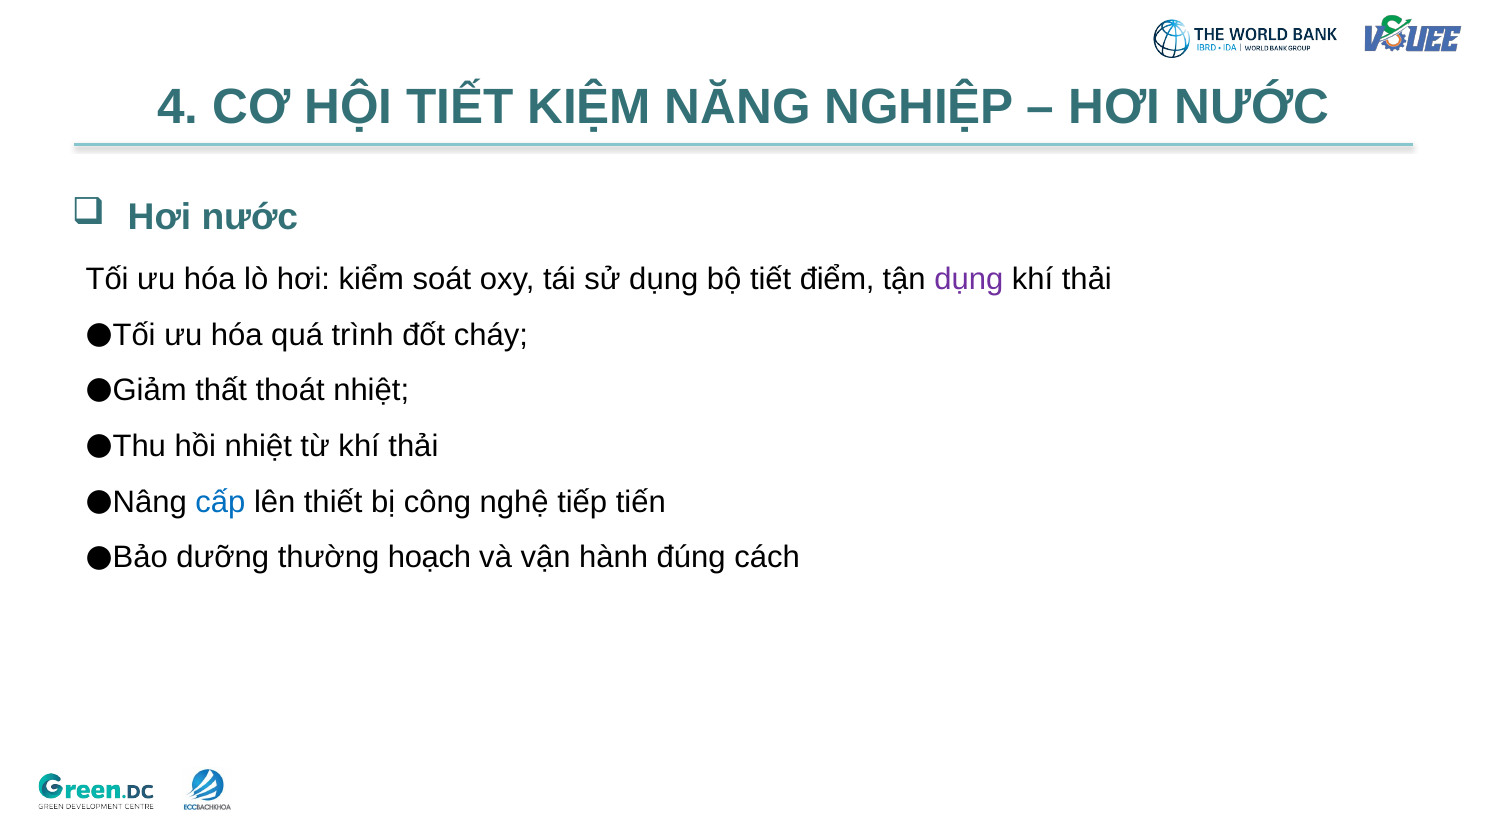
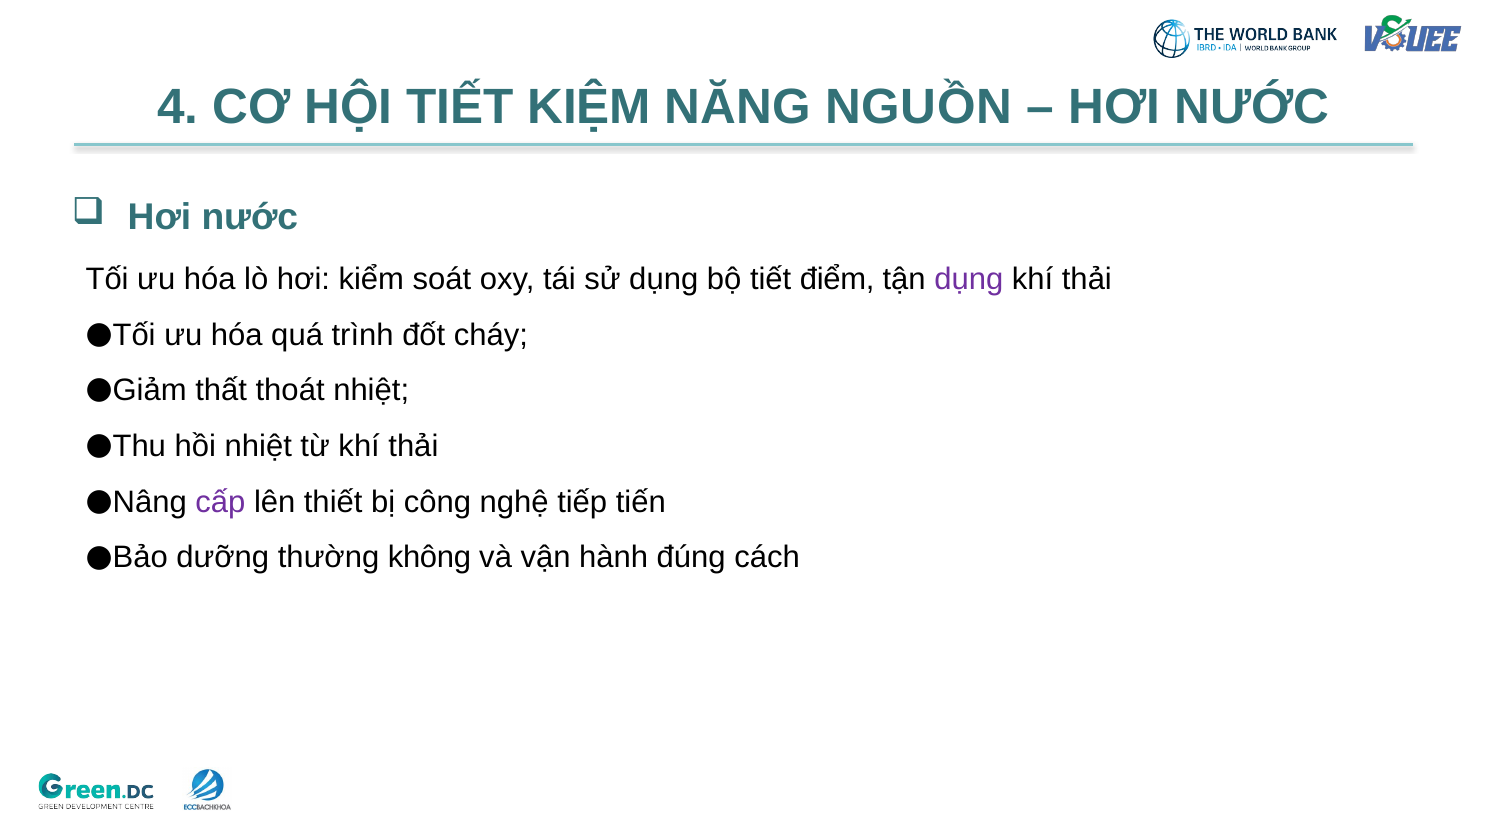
NGHIỆP: NGHIỆP -> NGUỒN (919, 107)
cấp colour: blue -> purple (220, 502)
hoạch: hoạch -> không (429, 558)
